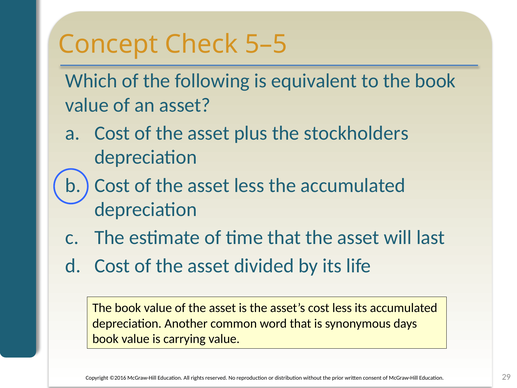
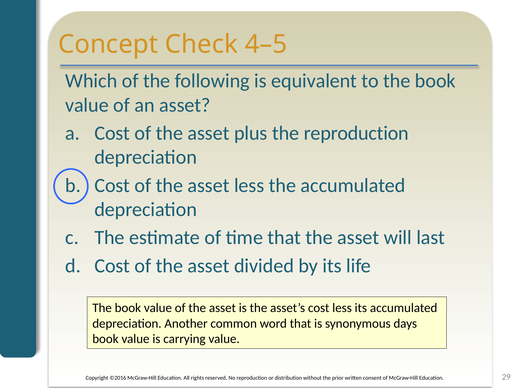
5–5: 5–5 -> 4–5 (266, 44)
the stockholders: stockholders -> reproduction (356, 133)
